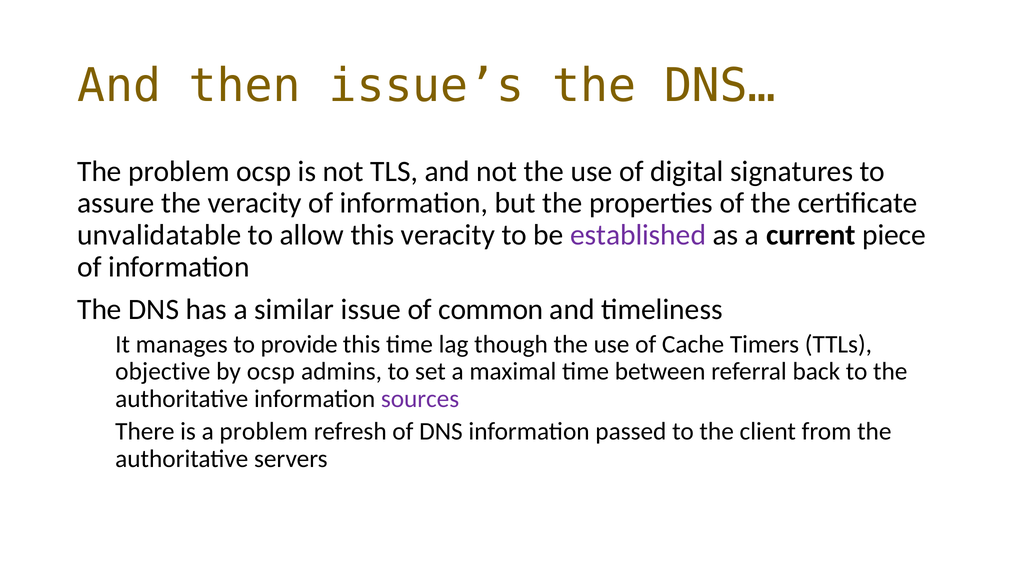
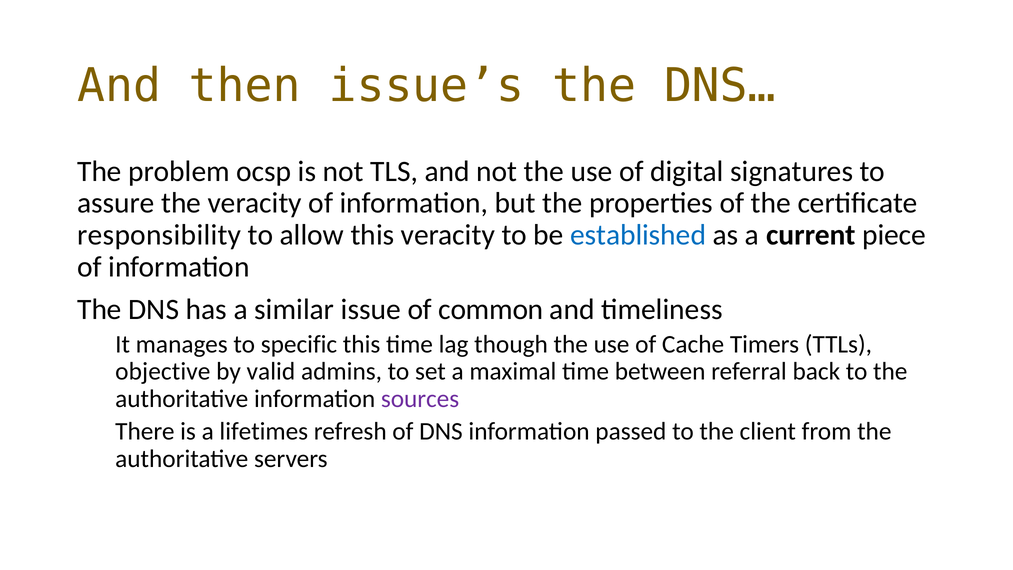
unvalidatable: unvalidatable -> responsibility (159, 235)
established colour: purple -> blue (638, 235)
provide: provide -> specific (299, 344)
by ocsp: ocsp -> valid (271, 371)
a problem: problem -> lifetimes (264, 431)
